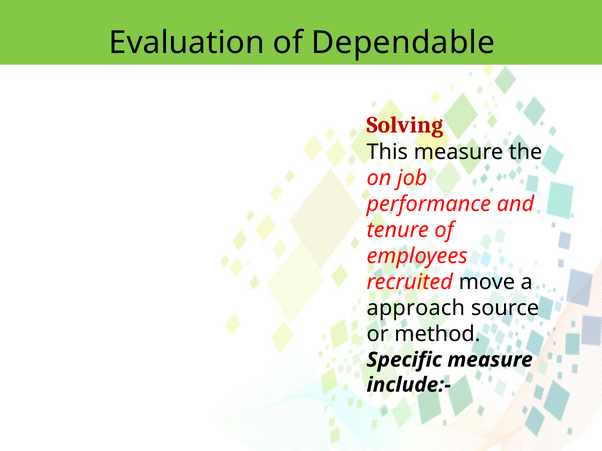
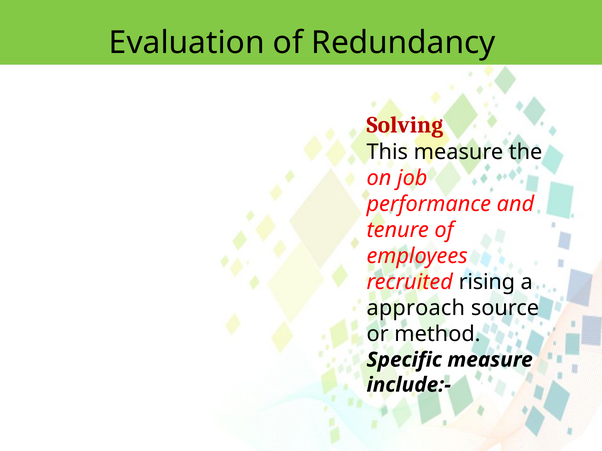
Dependable: Dependable -> Redundancy (404, 43)
move: move -> rising (487, 283)
